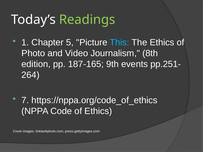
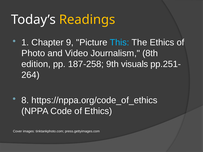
Readings colour: light green -> yellow (87, 20)
5: 5 -> 9 (70, 43)
187-165: 187-165 -> 187-258 (86, 64)
events: events -> visuals (135, 64)
7: 7 -> 8 (25, 100)
